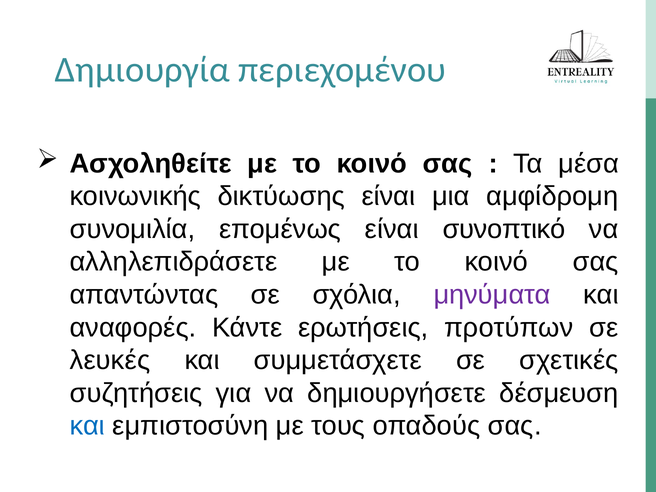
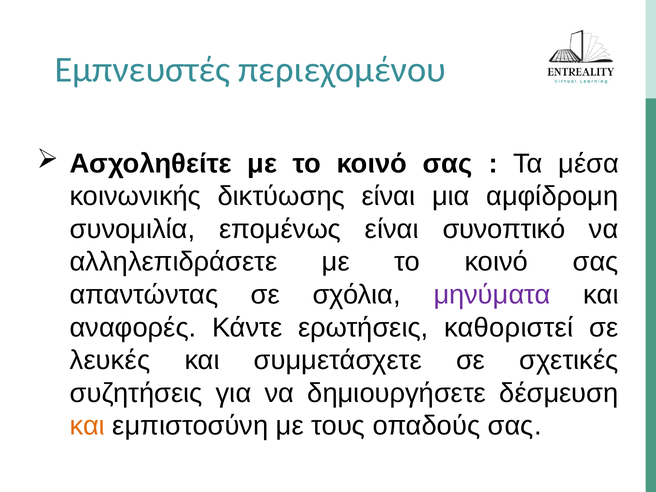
Δημιουργία: Δημιουργία -> Εμπνευστές (142, 70)
προτύπων: προτύπων -> καθοριστεί (509, 328)
και colour: blue -> orange (87, 426)
